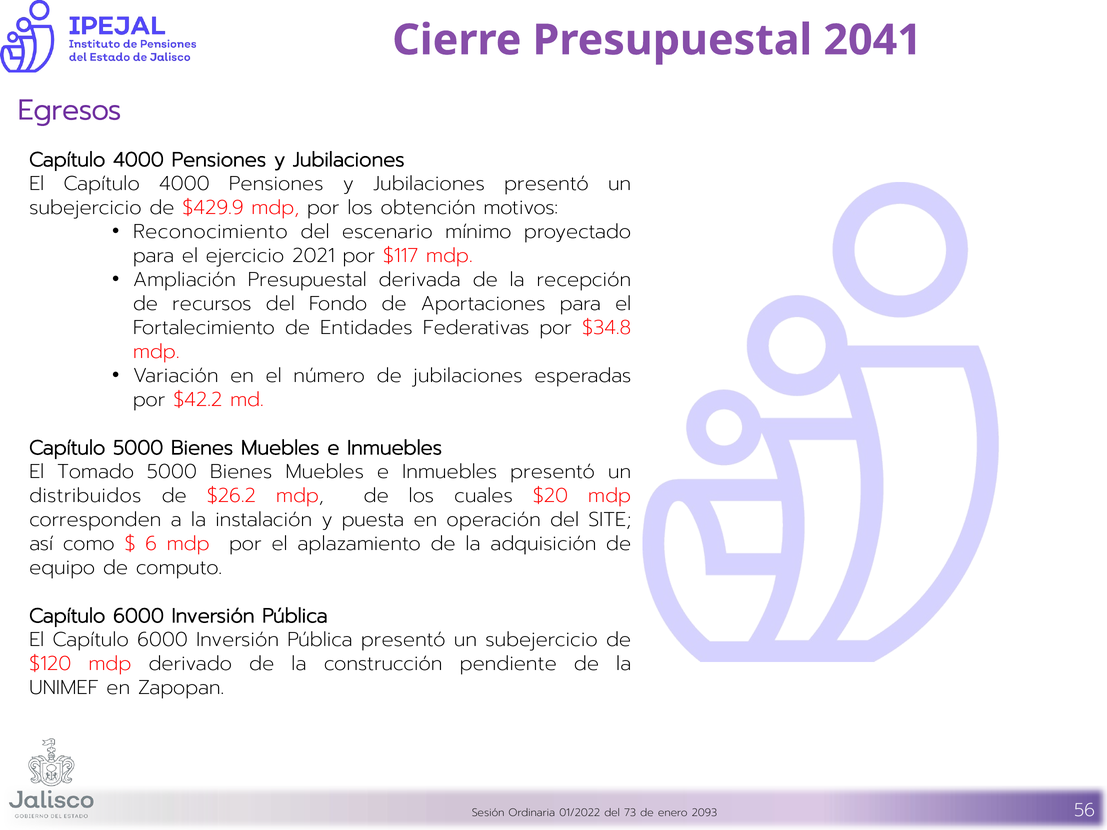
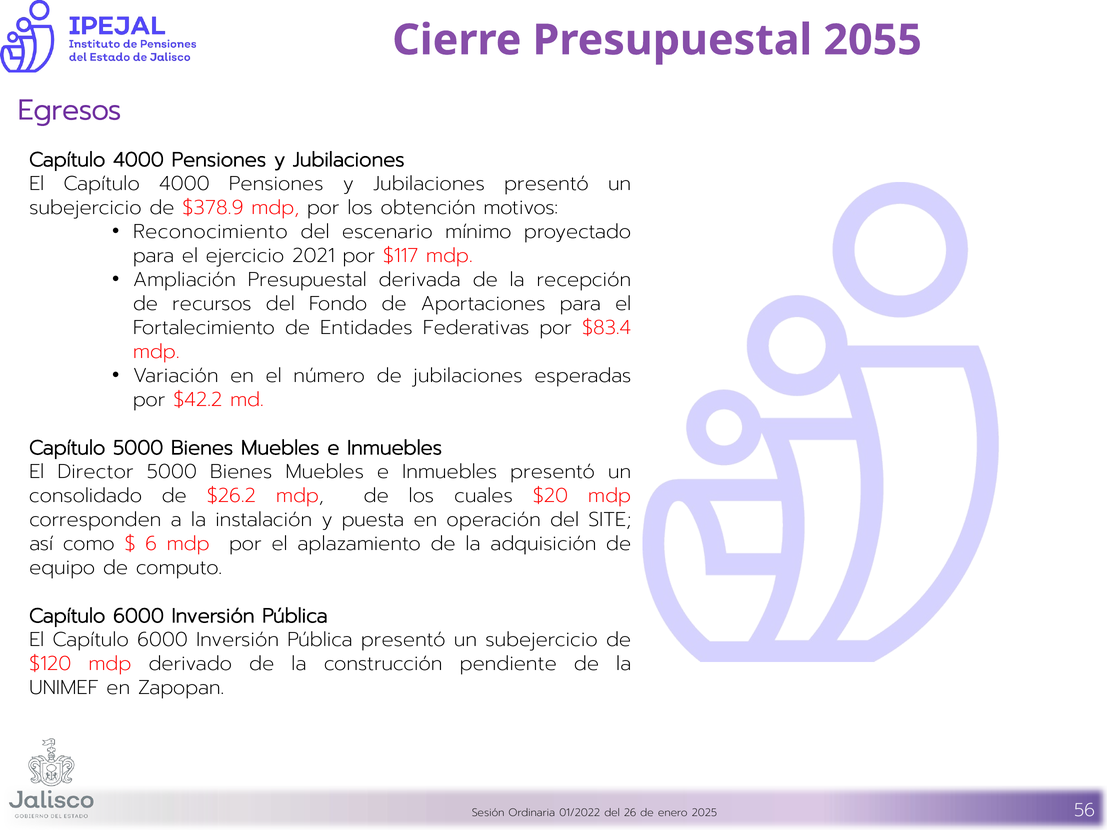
2041: 2041 -> 2055 (873, 40)
$429.9: $429.9 -> $378.9 (213, 208)
$34.8: $34.8 -> $83.4 (607, 328)
Tomado: Tomado -> Director (96, 472)
distribuidos: distribuidos -> consolidado (86, 496)
73: 73 -> 26 (630, 813)
2093: 2093 -> 2025 (704, 813)
